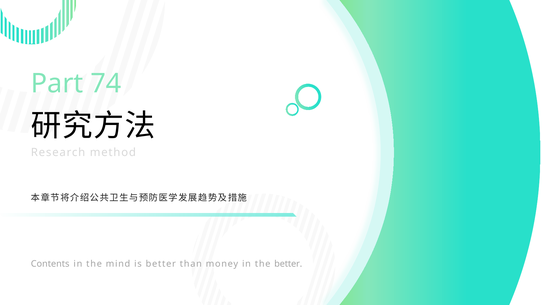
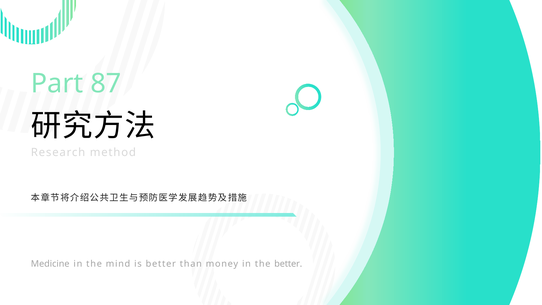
74: 74 -> 87 (106, 83)
Contents: Contents -> Medicine (50, 264)
